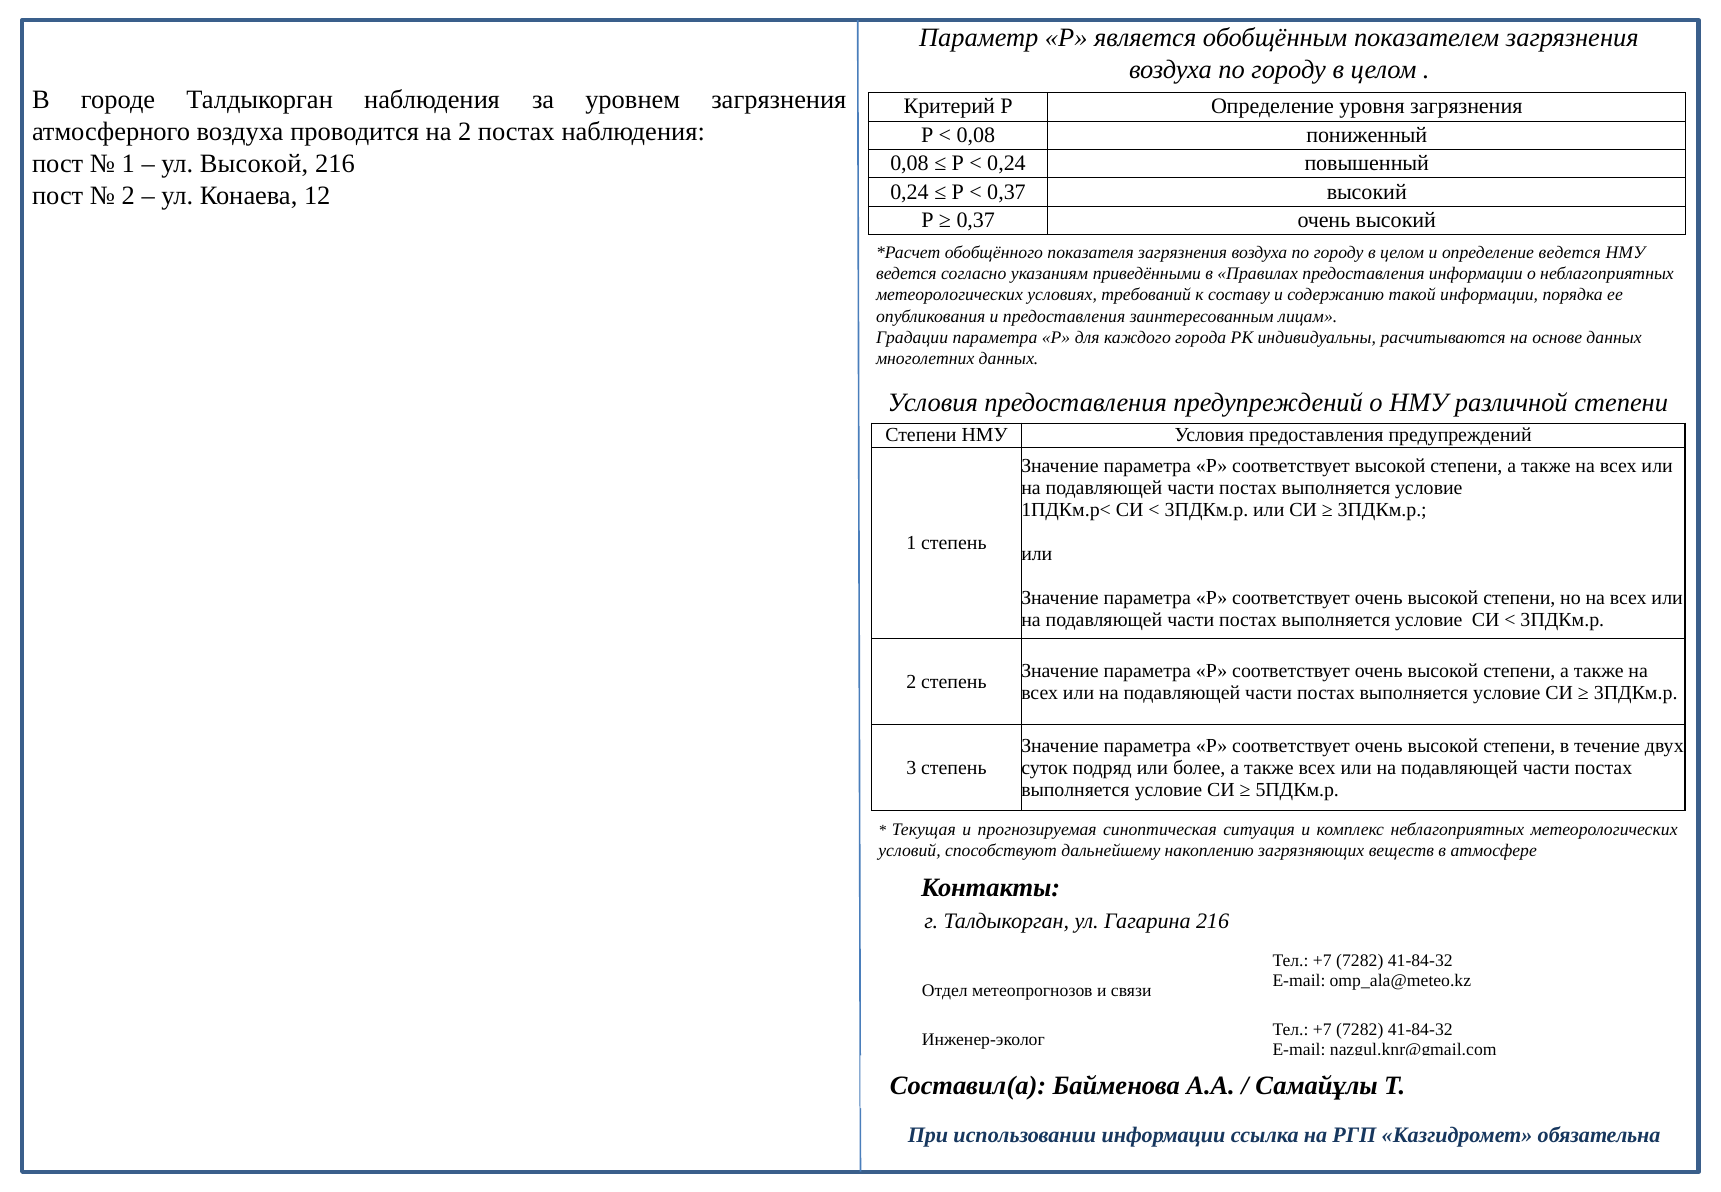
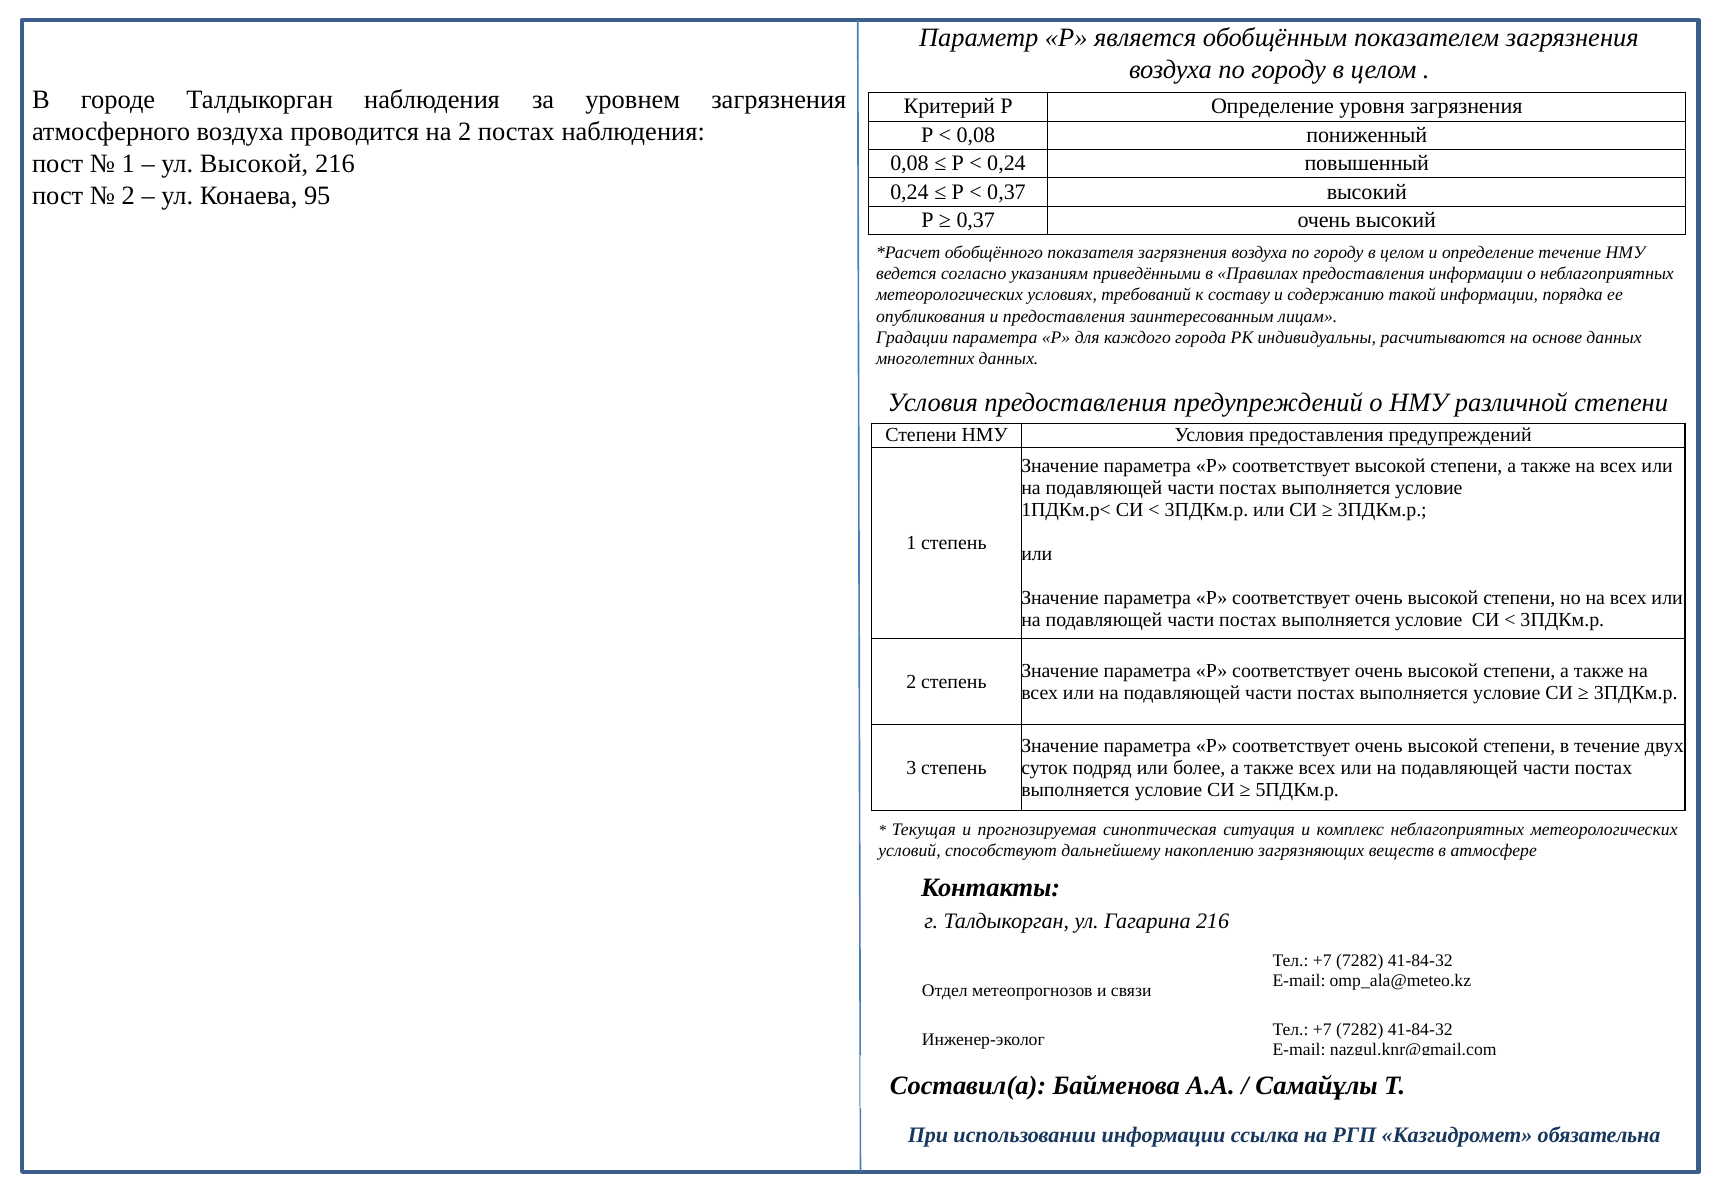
12: 12 -> 95 (317, 195)
определение ведется: ведется -> течение (1570, 253)
